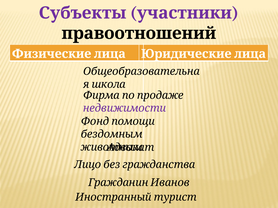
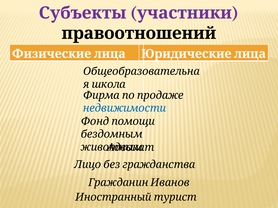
недвижимости colour: purple -> blue (125, 108)
